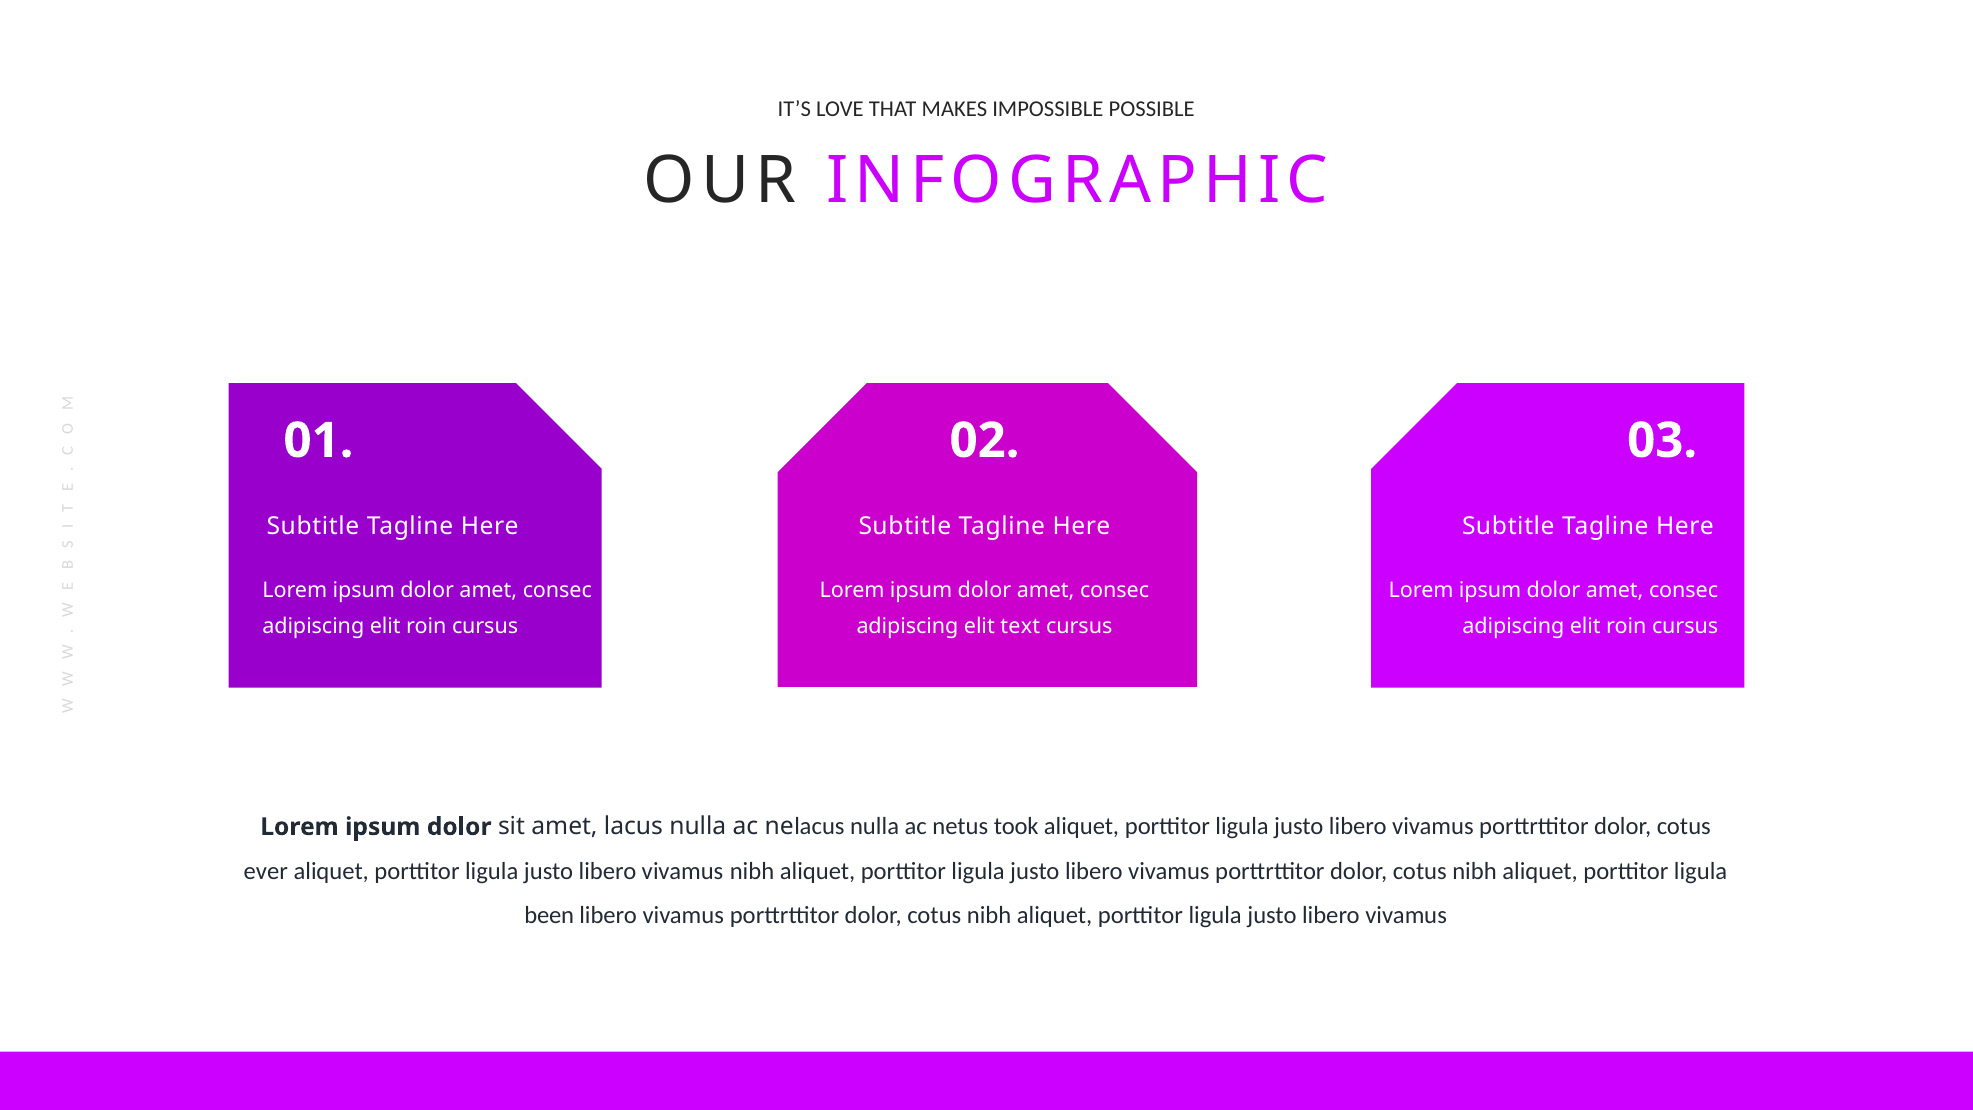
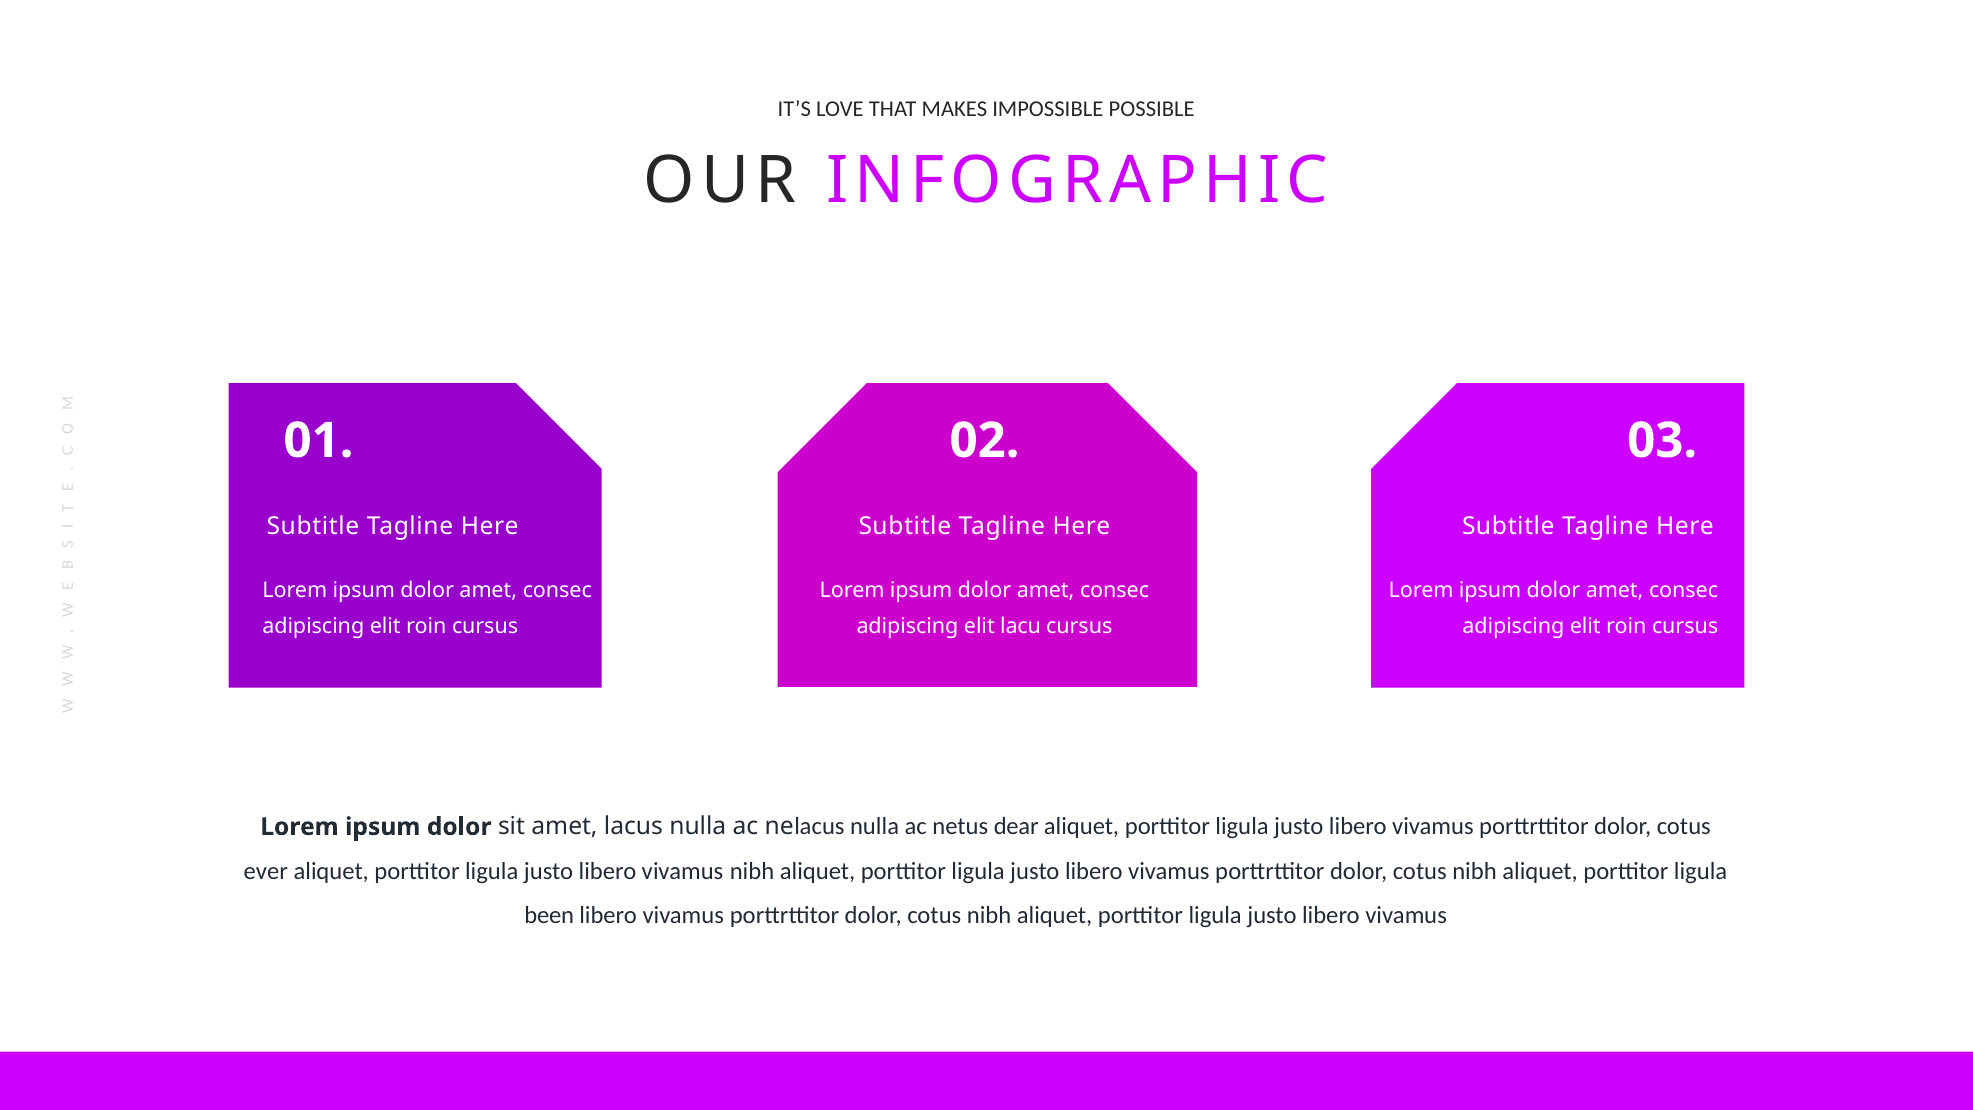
text: text -> lacu (1021, 627)
took: took -> dear (1016, 827)
